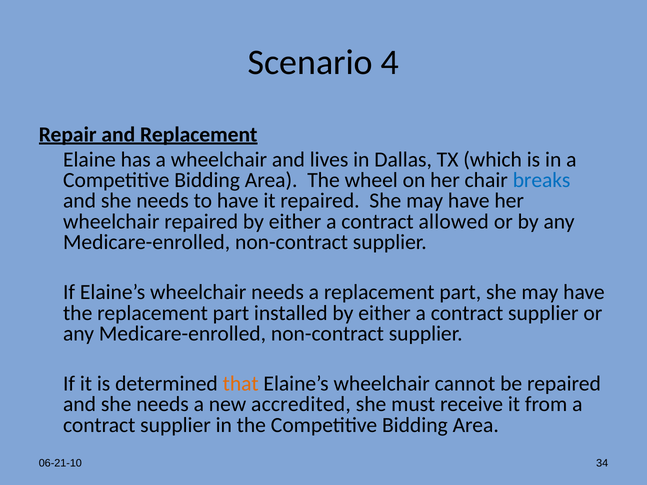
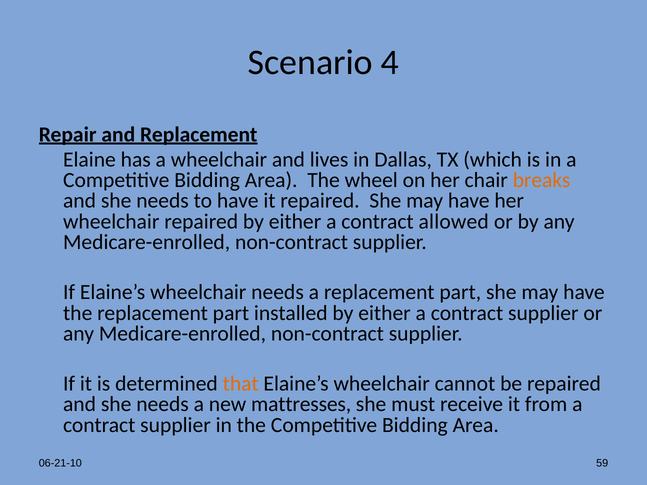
breaks colour: blue -> orange (542, 180)
accredited: accredited -> mattresses (301, 404)
34: 34 -> 59 (602, 463)
